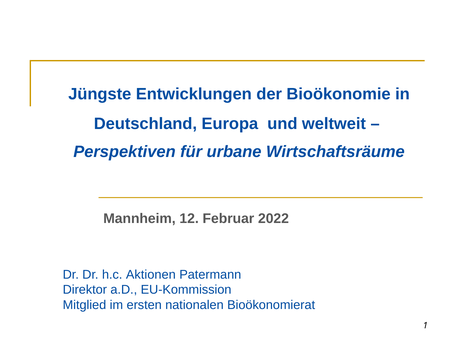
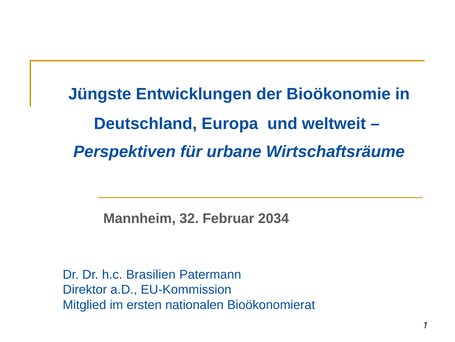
12: 12 -> 32 (189, 218)
2022: 2022 -> 2034 (274, 218)
Aktionen: Aktionen -> Brasilien (151, 274)
